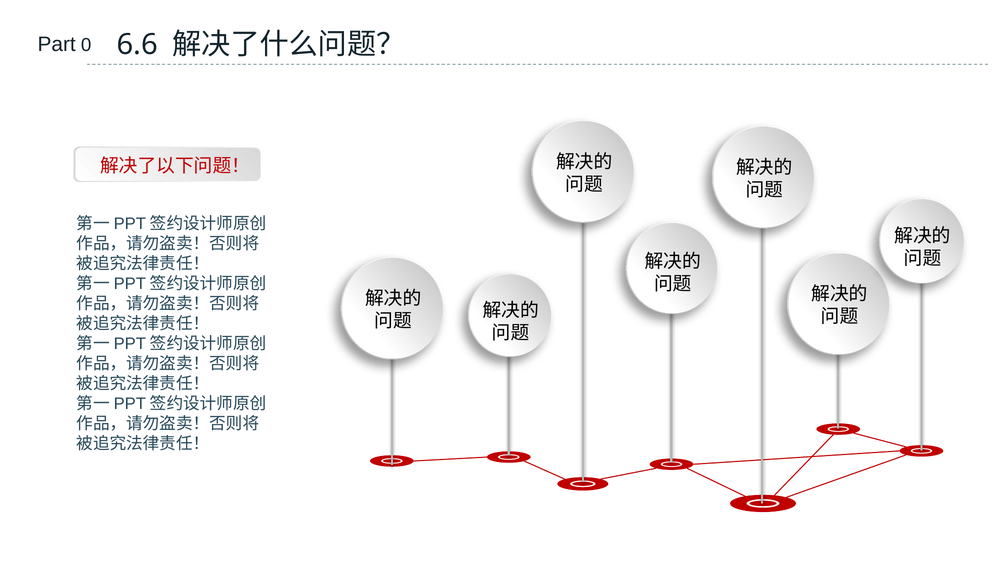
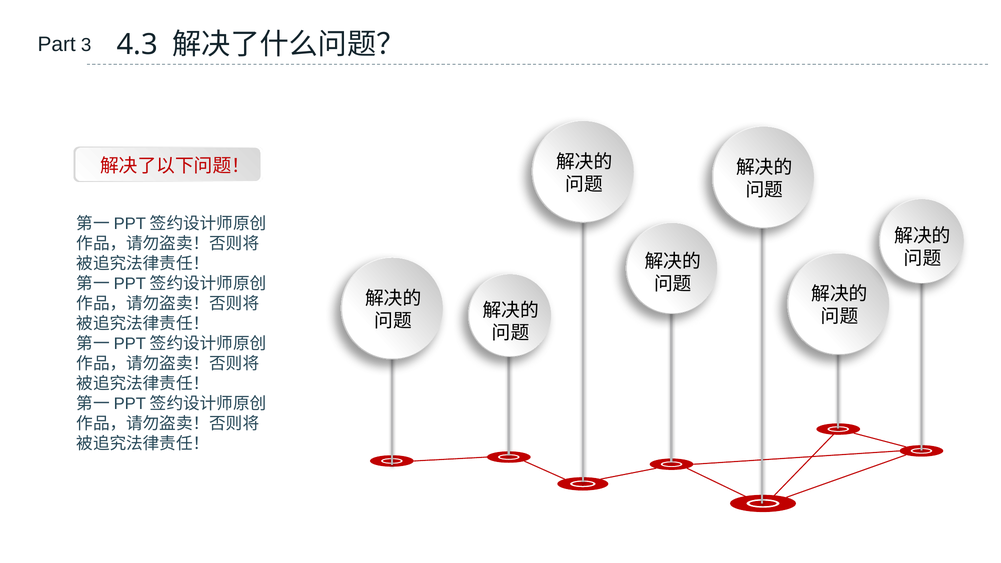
0: 0 -> 3 (86, 45)
6.6: 6.6 -> 4.3 (137, 45)
